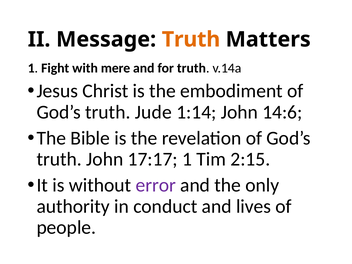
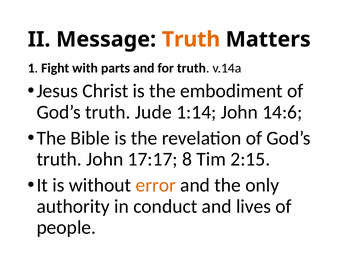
mere: mere -> parts (115, 68)
17:17 1: 1 -> 8 (187, 159)
error colour: purple -> orange (156, 185)
